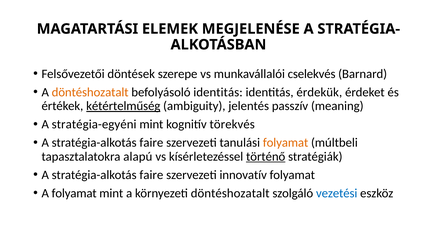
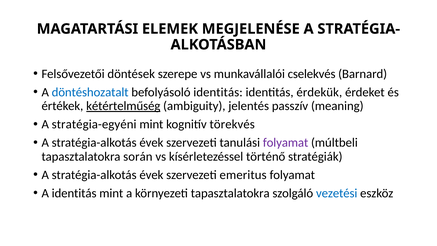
döntéshozatalt colour: orange -> blue (90, 92)
faire: faire -> évek (151, 143)
folyamat colour: orange -> purple (286, 143)
alapú: alapú -> során (138, 156)
történő underline: present -> none (266, 156)
faire: faire -> évek (151, 175)
innovatív: innovatív -> emeritus (243, 175)
A folyamat: folyamat -> identitás (74, 193)
környezeti döntéshozatalt: döntéshozatalt -> tapasztalatokra (230, 193)
